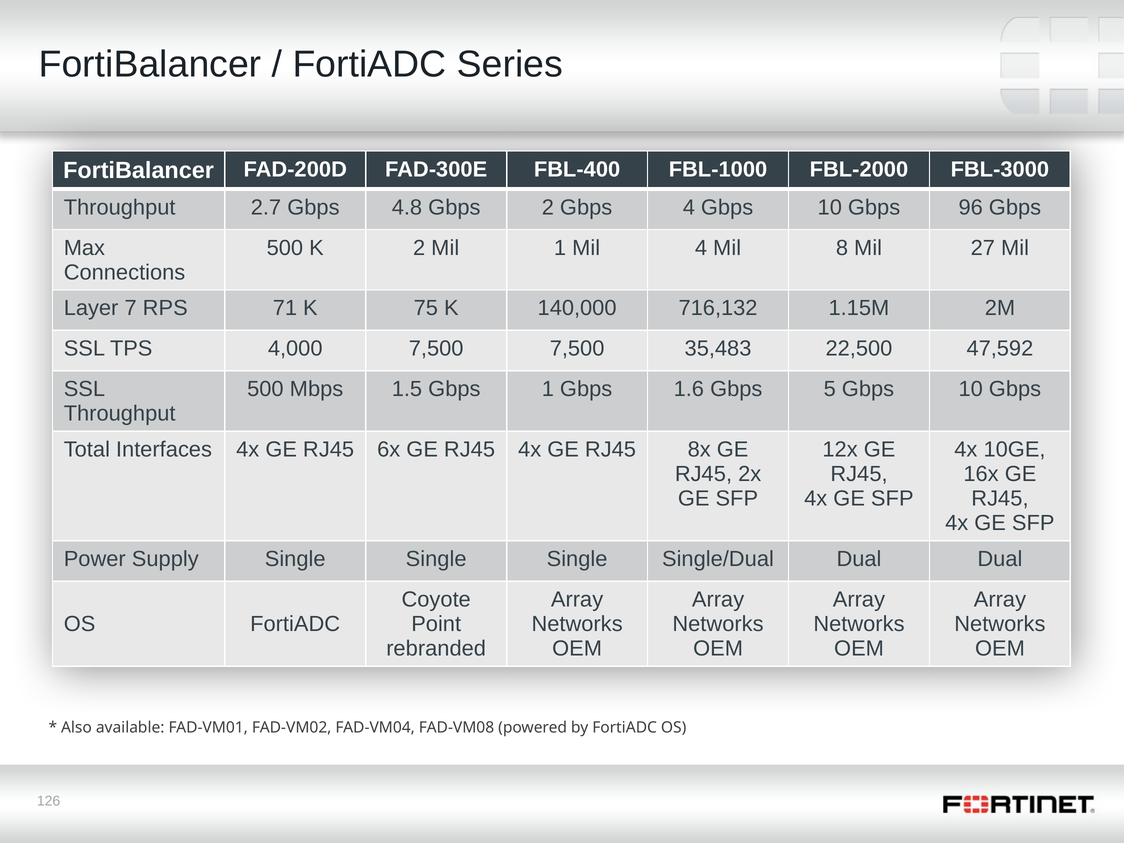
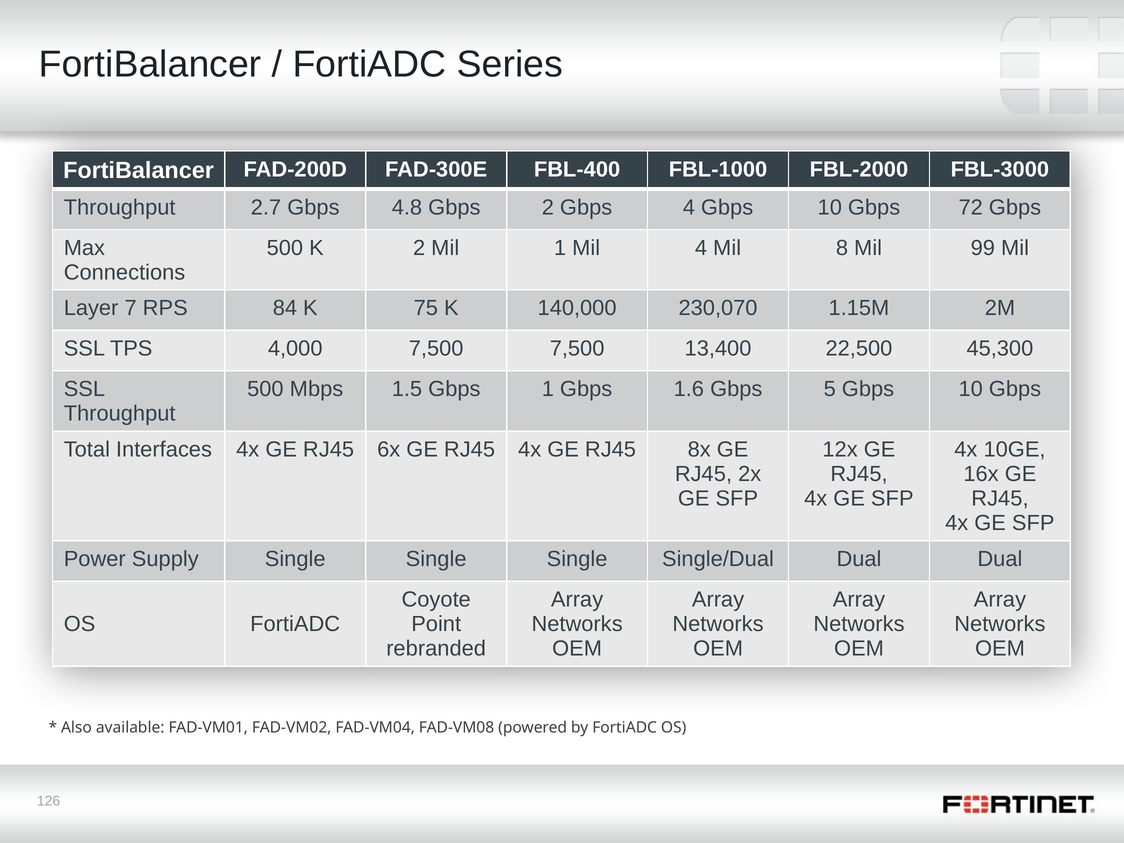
96: 96 -> 72 (971, 207)
27: 27 -> 99 (983, 248)
71: 71 -> 84 (285, 308)
716,132: 716,132 -> 230,070 (718, 308)
35,483: 35,483 -> 13,400 (718, 349)
47,592: 47,592 -> 45,300 (1000, 349)
